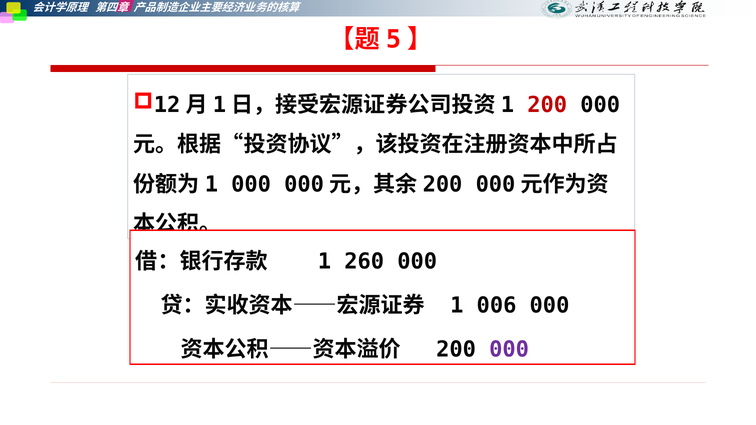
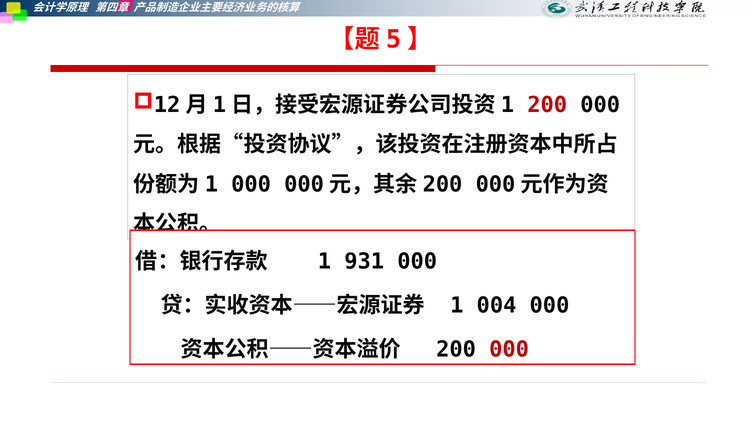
260: 260 -> 931 (364, 261)
006: 006 -> 004 (497, 306)
000 colour: purple -> red (509, 350)
